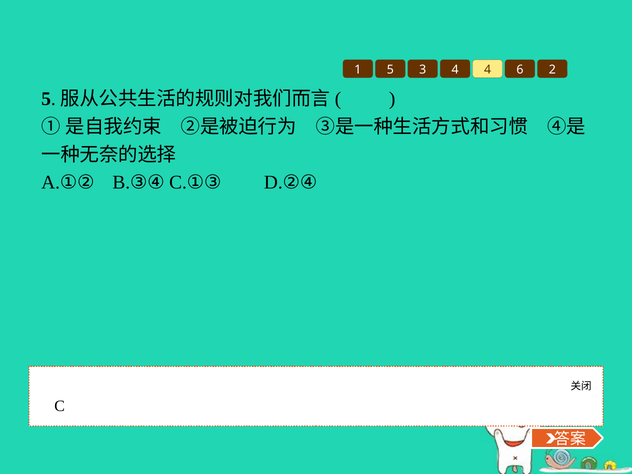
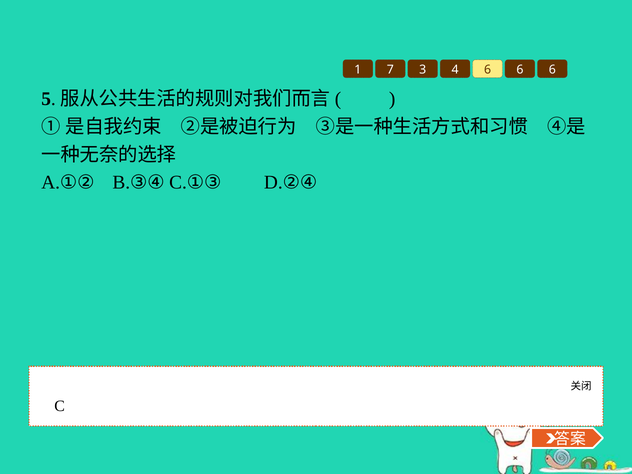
5: 5 -> 7 (390, 70)
4 4: 4 -> 6 (488, 70)
2: 2 -> 6 (552, 70)
